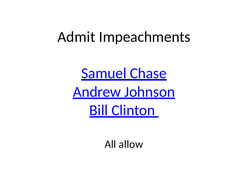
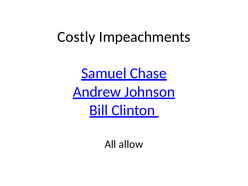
Admit: Admit -> Costly (76, 37)
